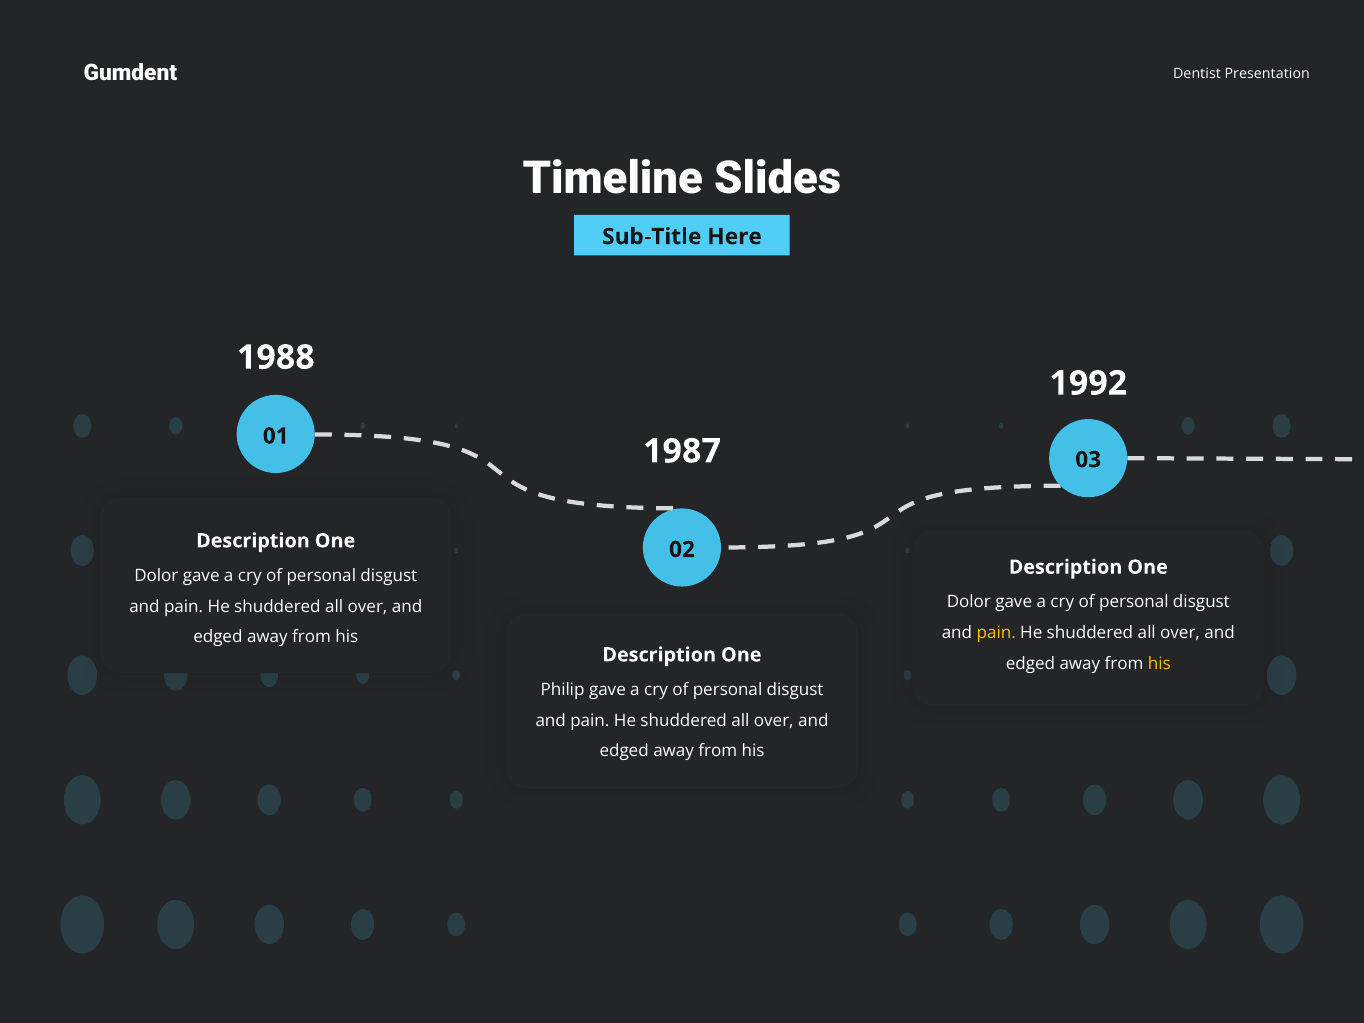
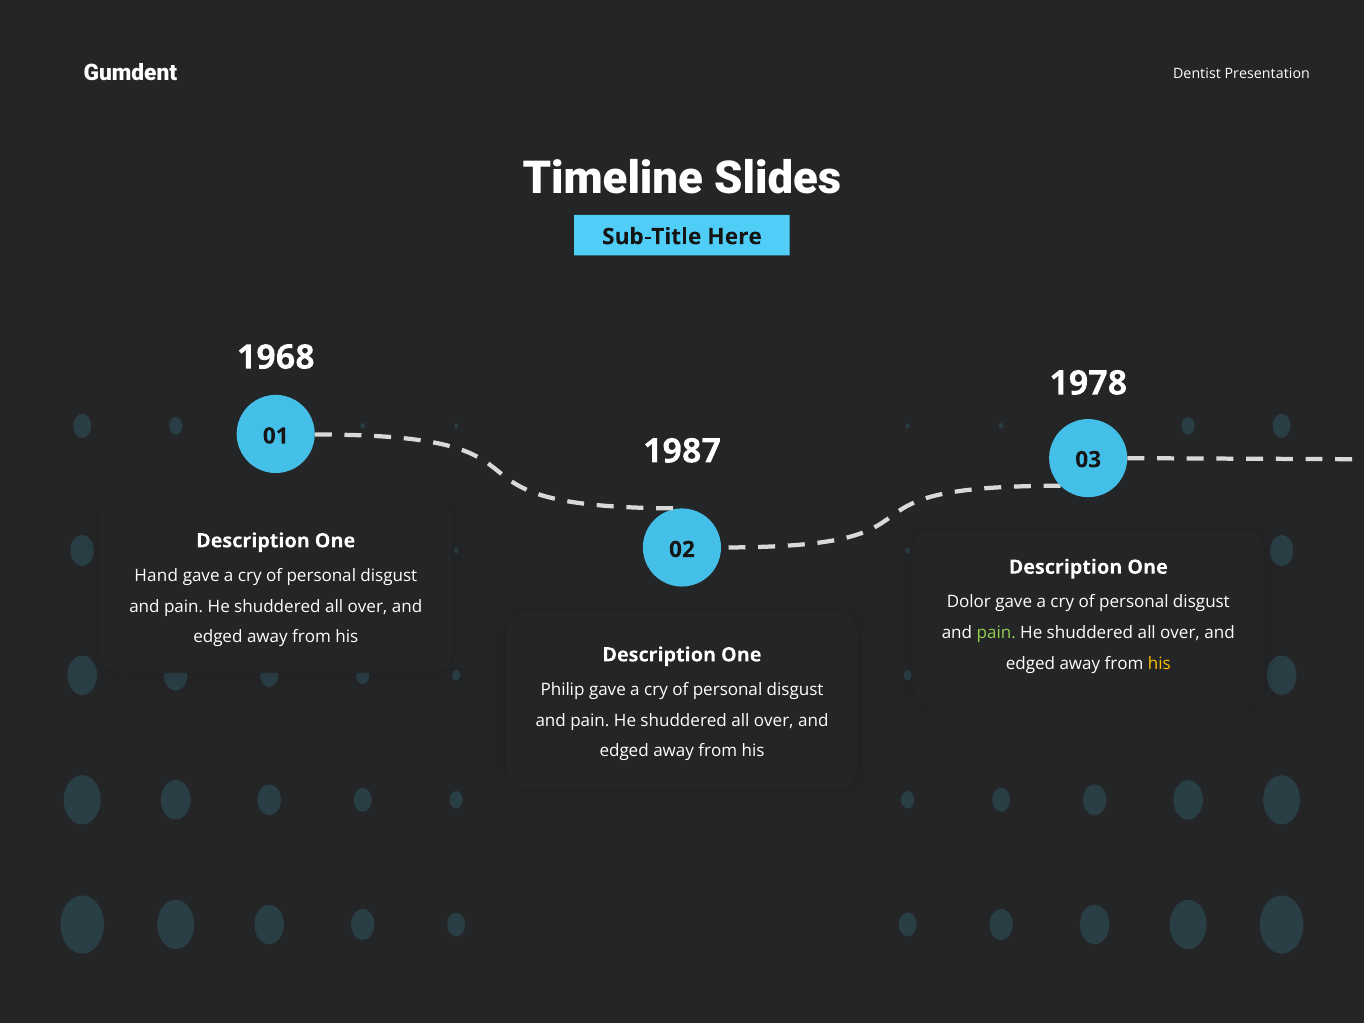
1988: 1988 -> 1968 (276, 357)
1992: 1992 -> 1978 (1088, 383)
Dolor: Dolor -> Hand (156, 576)
pain colour: yellow -> light green (996, 633)
